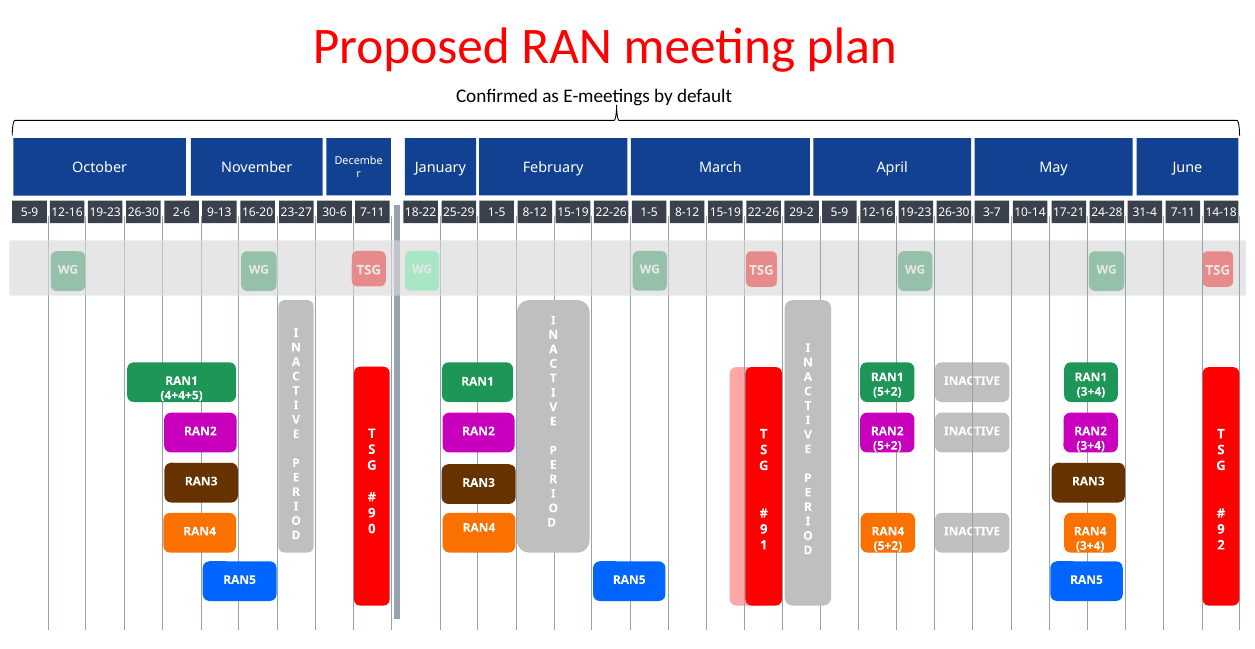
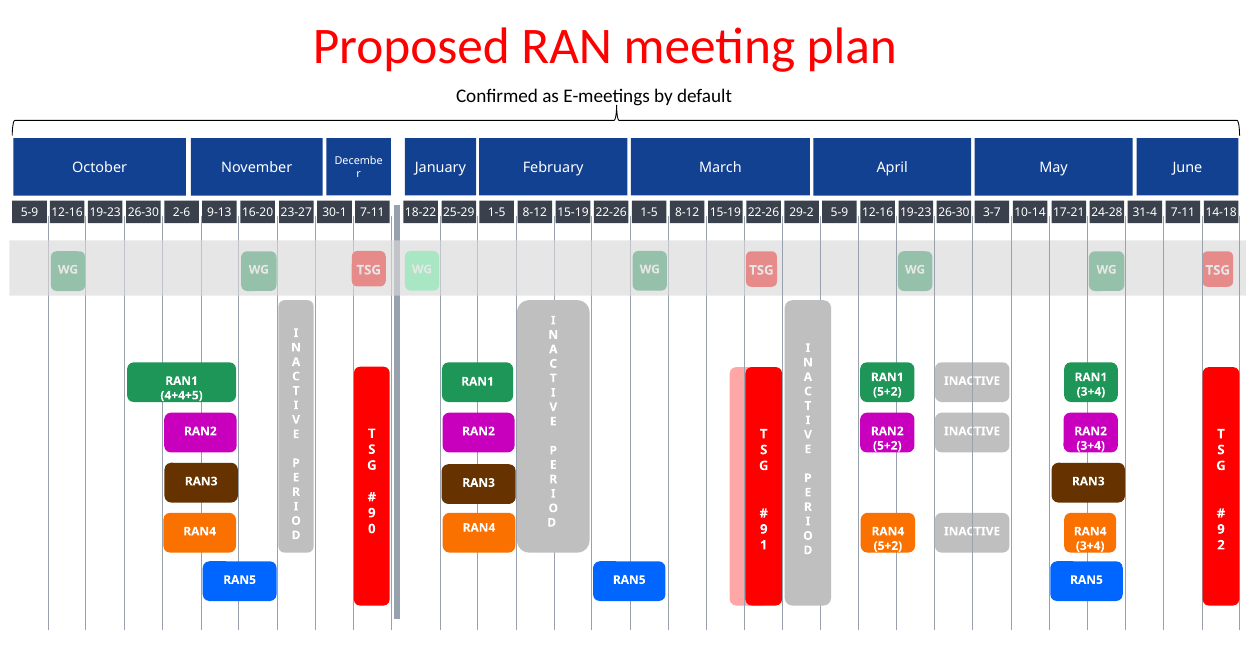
30-6: 30-6 -> 30-1 (335, 213)
